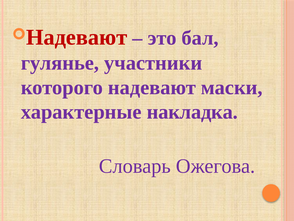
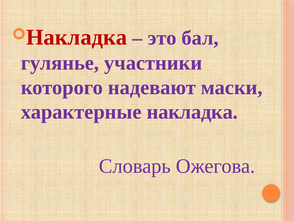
Надевают: Надевают -> Накладка (77, 37)
